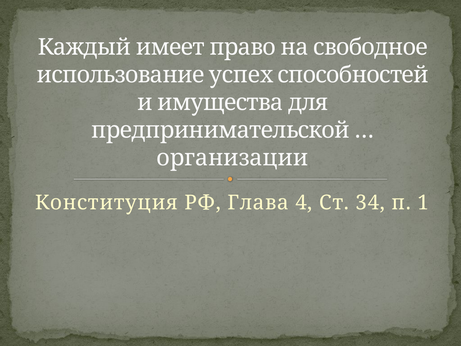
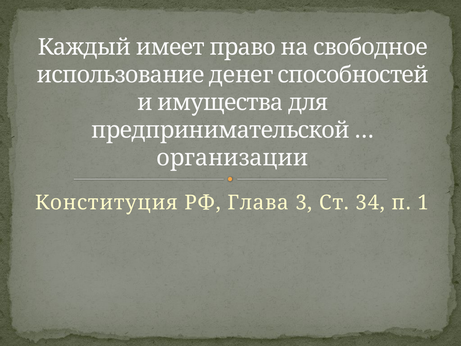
успех: успех -> денег (241, 75)
4: 4 -> 3 (304, 203)
